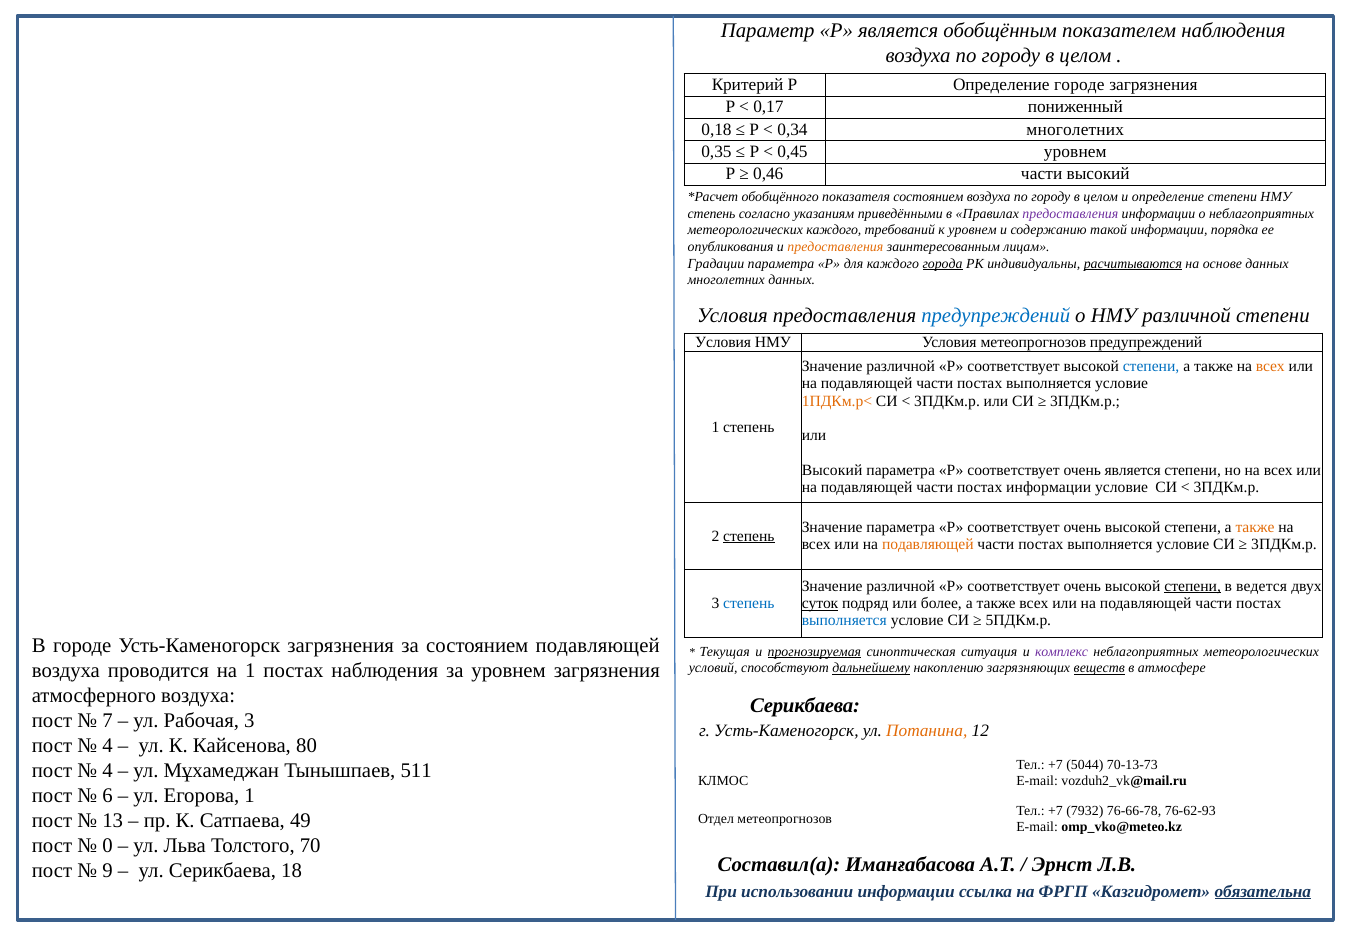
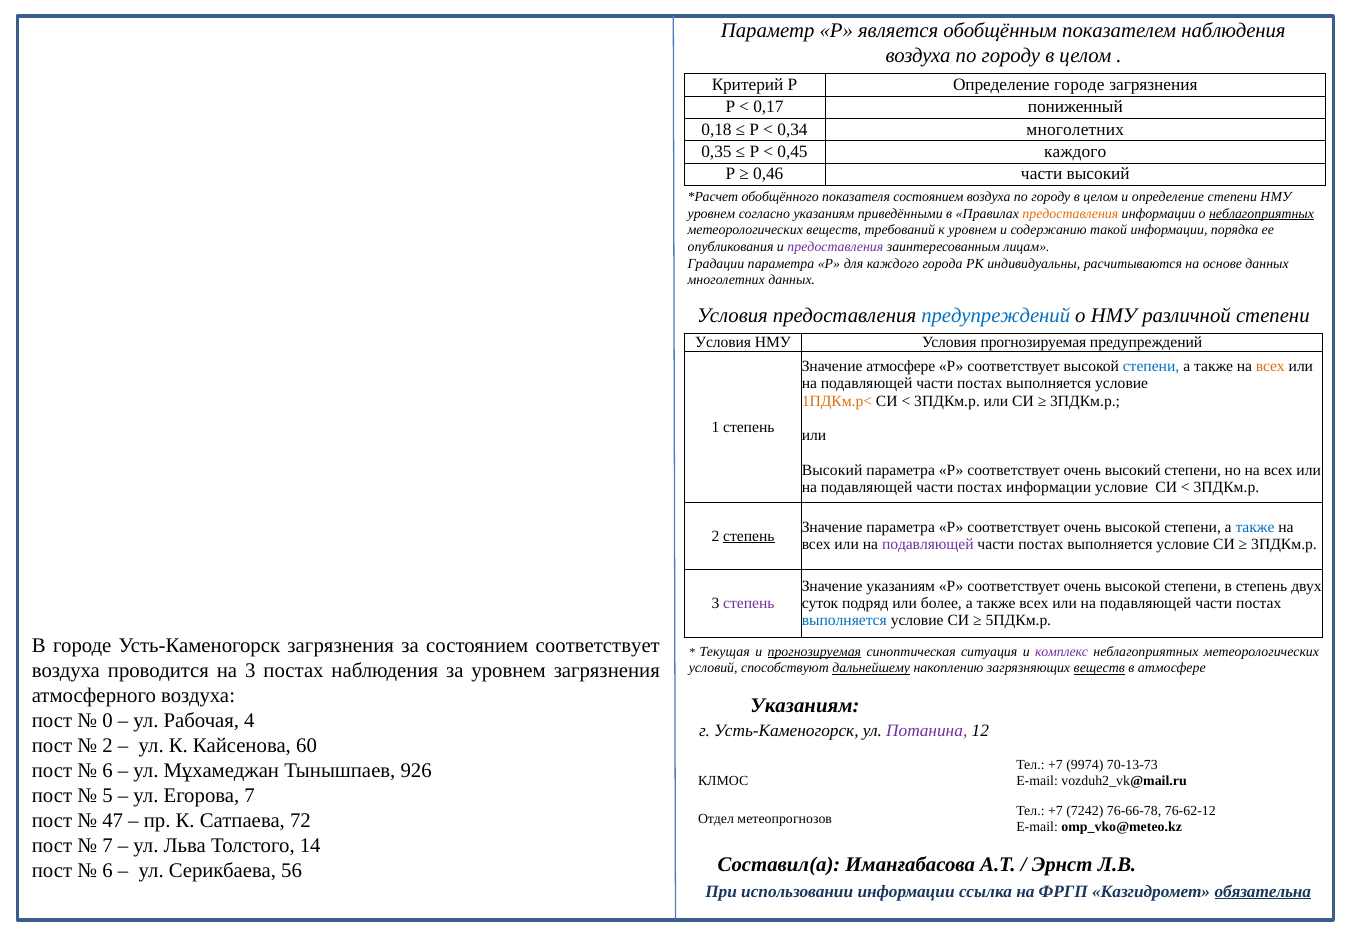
0,45 уровнем: уровнем -> каждого (1075, 152)
степень: степень -> уровнем (712, 213)
предоставления colour: purple -> orange (1070, 213)
неблагоприятных underline: none -> present (1261, 213)
метеорологических каждого: каждого -> веществ (834, 230)
предоставления colour: orange -> purple (835, 247)
города underline: present -> none (943, 263)
расчитываются underline: present -> none (1133, 263)
Условия метеопрогнозов: метеопрогнозов -> прогнозируемая (1033, 342)
различной: различной -> атмосфере (901, 366)
очень является: является -> высокий (1133, 470)
также colour: orange -> blue (1255, 527)
подавляющей colour: orange -> purple (928, 544)
различной: различной -> указаниям (901, 586)
степени underline: present -> none (1193, 586)
в ведется: ведется -> степень (1262, 586)
степень colour: blue -> purple (749, 603)
суток underline: present -> none (820, 603)
состоянием подавляющей: подавляющей -> соответствует (598, 646)
на 1: 1 -> 3 (250, 671)
Серикбаева: Серикбаева -> Указаниям (805, 705)
7: 7 -> 0 (107, 720)
Рабочая 3: 3 -> 4 (249, 720)
Потанина colour: orange -> purple (927, 730)
4: 4 -> 2 (107, 745)
80: 80 -> 60 (307, 745)
5044: 5044 -> 9974 (1085, 765)
4: 4 -> 6 (107, 770)
511: 511 -> 926 (416, 770)
6: 6 -> 5 (107, 795)
Егорова 1: 1 -> 7 (250, 795)
7932: 7932 -> 7242 (1085, 810)
76-62-93: 76-62-93 -> 76-62-12 (1190, 810)
13: 13 -> 47 (113, 820)
49: 49 -> 72 (300, 820)
0: 0 -> 7 (107, 845)
70: 70 -> 14 (310, 845)
9: 9 -> 6 (107, 870)
18: 18 -> 56 (292, 870)
